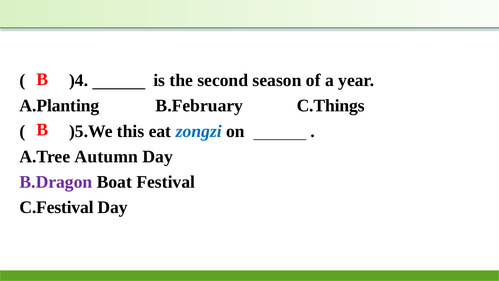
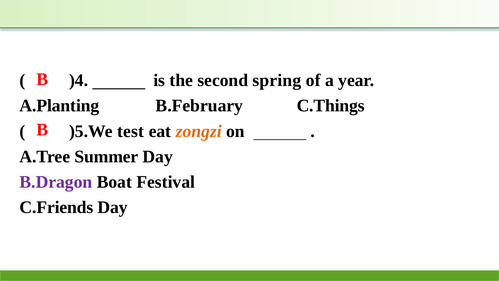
season: season -> spring (277, 80)
this: this -> test (131, 131)
zongzi colour: blue -> orange (199, 131)
Autumn: Autumn -> Summer (107, 156)
C.Festival: C.Festival -> C.Friends (57, 207)
